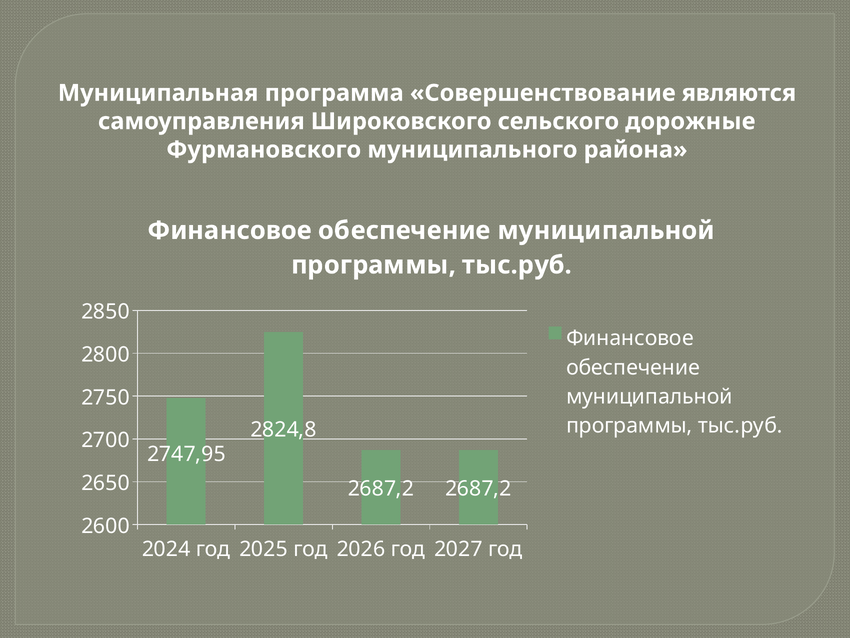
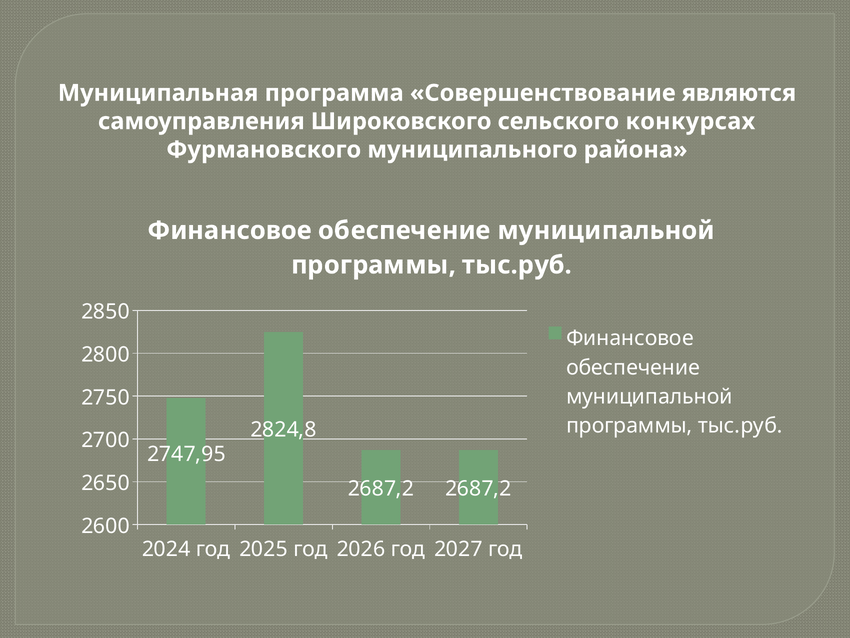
дорожные: дорожные -> конкурсах (690, 121)
